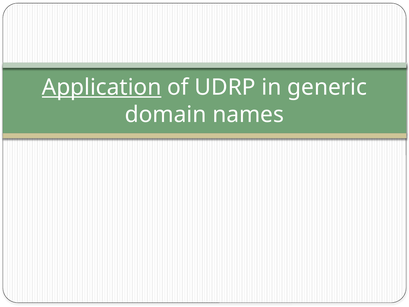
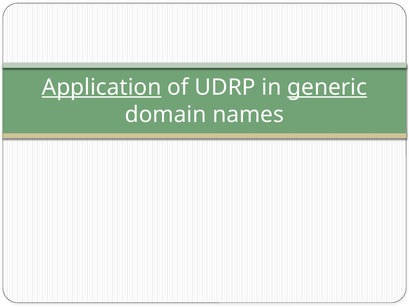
generic underline: none -> present (327, 87)
